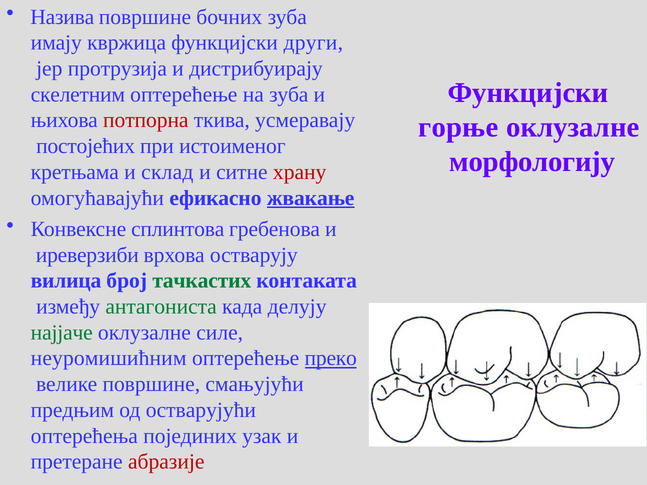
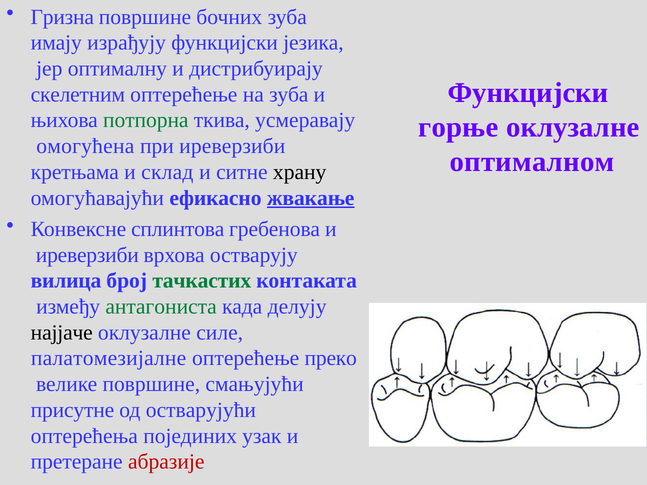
Назива: Назива -> Гризна (62, 17)
квржица: квржица -> израђују (127, 43)
други: други -> језика (313, 43)
протрузија: протрузија -> оптималну (117, 69)
потпорна colour: red -> green (146, 120)
постојећих: постојећих -> омогућена (85, 146)
при истоименог: истоименог -> иреверзиби (232, 146)
морфологију: морфологију -> оптималном (532, 162)
храну colour: red -> black (300, 172)
најјаче colour: green -> black (62, 333)
неуромишићним: неуромишићним -> палатомезијалне (109, 359)
преко underline: present -> none (331, 359)
предњим: предњим -> присутне (72, 410)
